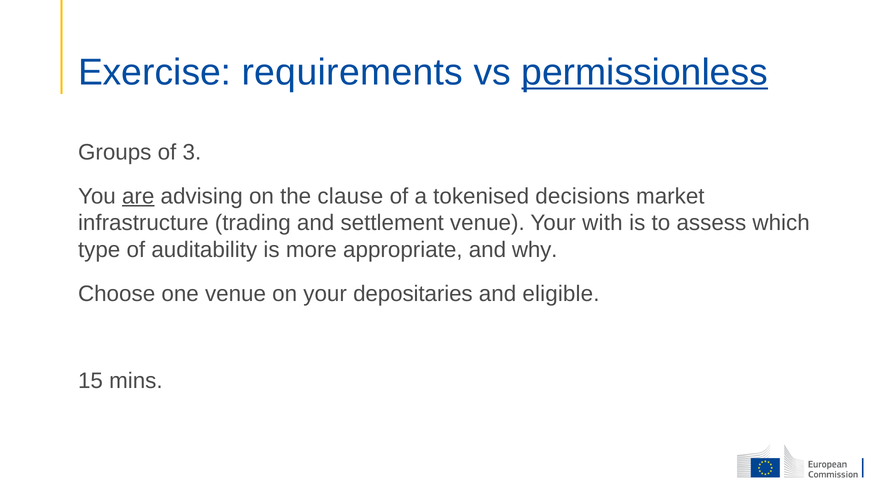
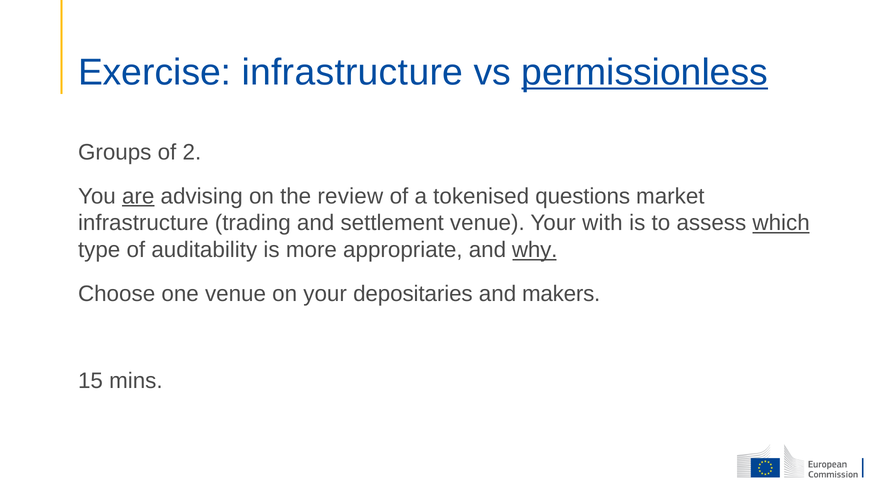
Exercise requirements: requirements -> infrastructure (352, 73)
3: 3 -> 2 (192, 153)
clause: clause -> review (350, 196)
decisions: decisions -> questions (583, 196)
which underline: none -> present (781, 223)
why underline: none -> present (535, 250)
eligible: eligible -> makers (561, 294)
